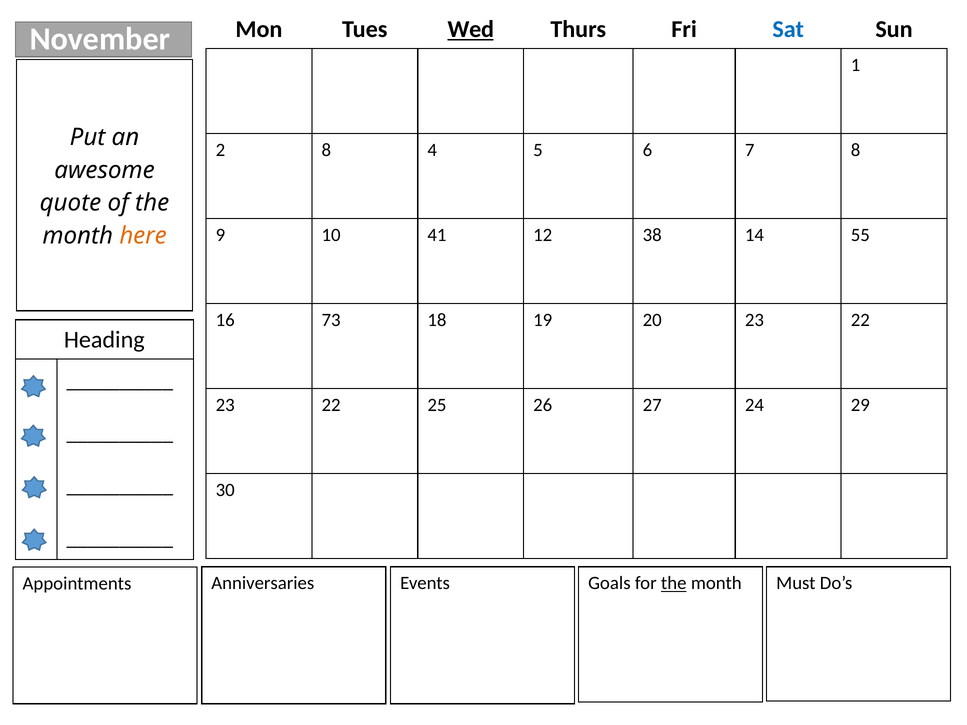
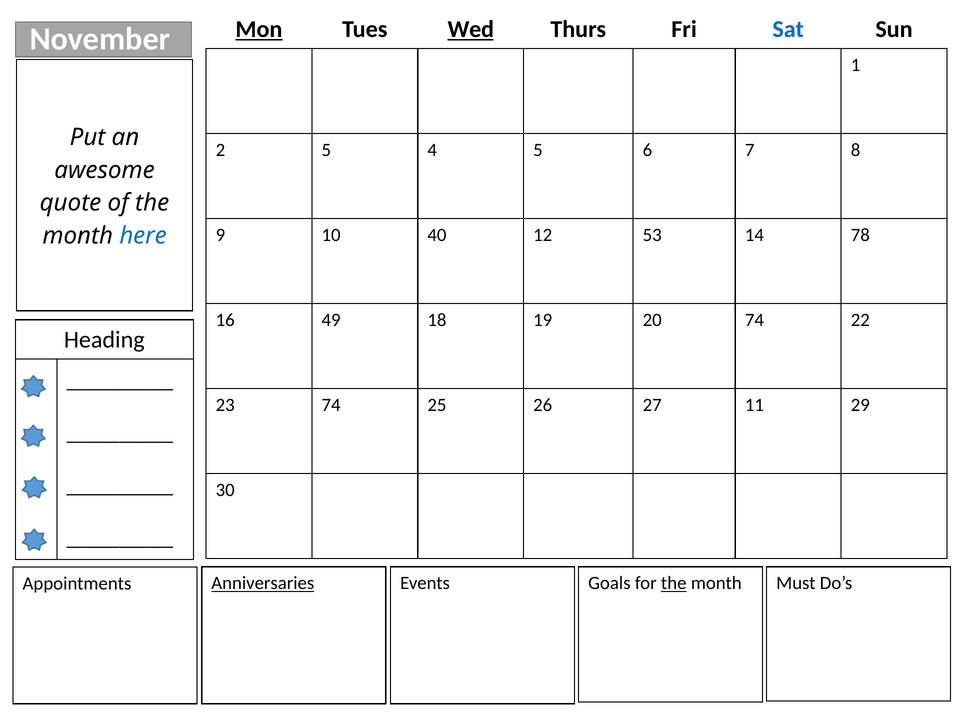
Mon underline: none -> present (259, 29)
2 8: 8 -> 5 (326, 150)
41: 41 -> 40 (437, 235)
38: 38 -> 53 (652, 235)
55: 55 -> 78 (860, 235)
here colour: orange -> blue (143, 236)
73: 73 -> 49 (331, 320)
20 23: 23 -> 74 (754, 320)
22: 22 -> 74 (331, 405)
24: 24 -> 11 (754, 405)
Anniversaries underline: none -> present (263, 583)
